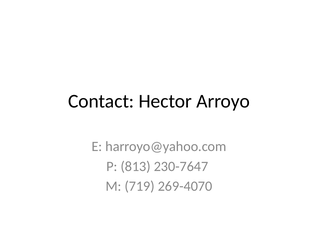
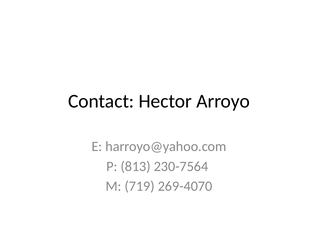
230-7647: 230-7647 -> 230-7564 (181, 166)
